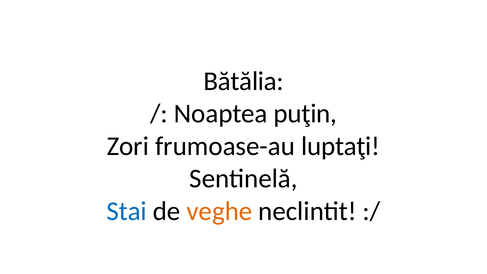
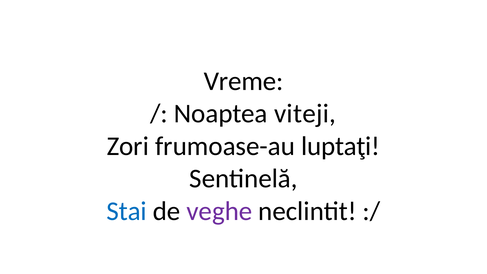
Bătălia: Bătălia -> Vreme (244, 81)
puţin: puţin -> viteji (305, 114)
veghe colour: orange -> purple (219, 211)
